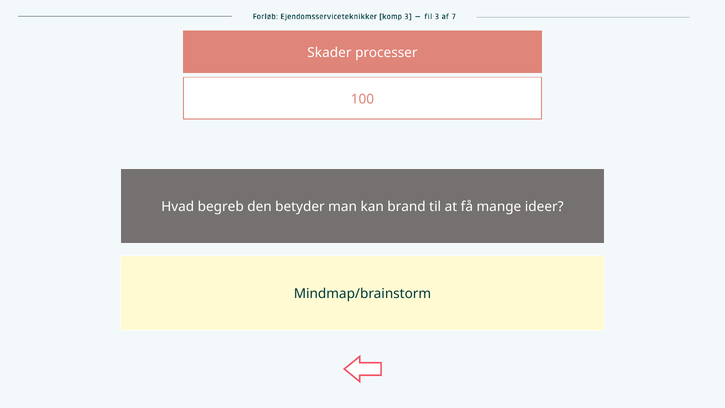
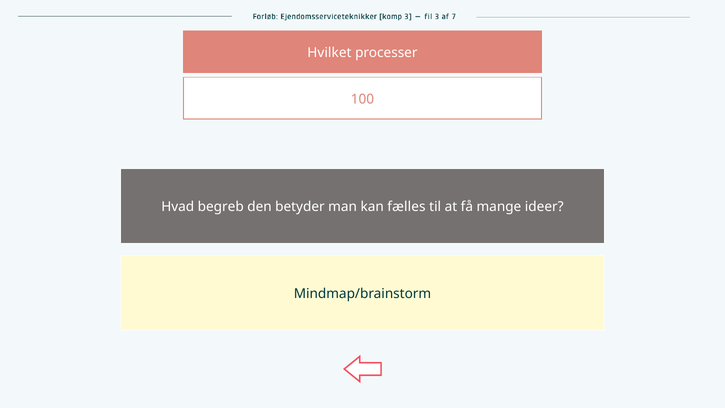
Skader: Skader -> Hvilket (329, 53)
brand: brand -> fælles (406, 207)
